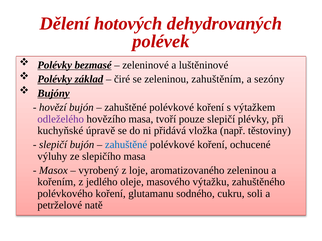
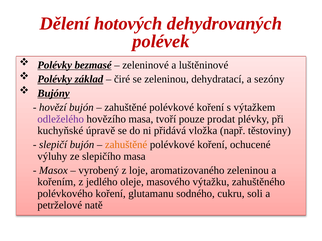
zahuštěním: zahuštěním -> dehydratací (218, 79)
pouze slepičí: slepičí -> prodat (221, 119)
zahuštěné colour: blue -> orange (126, 145)
